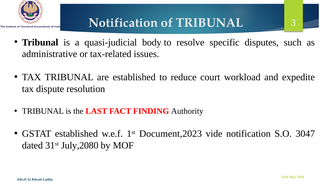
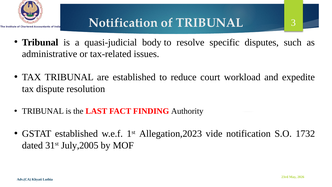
Document,2023: Document,2023 -> Allegation,2023 (171, 134)
3047: 3047 -> 1732 (305, 134)
July,2080: July,2080 -> July,2005 (80, 145)
